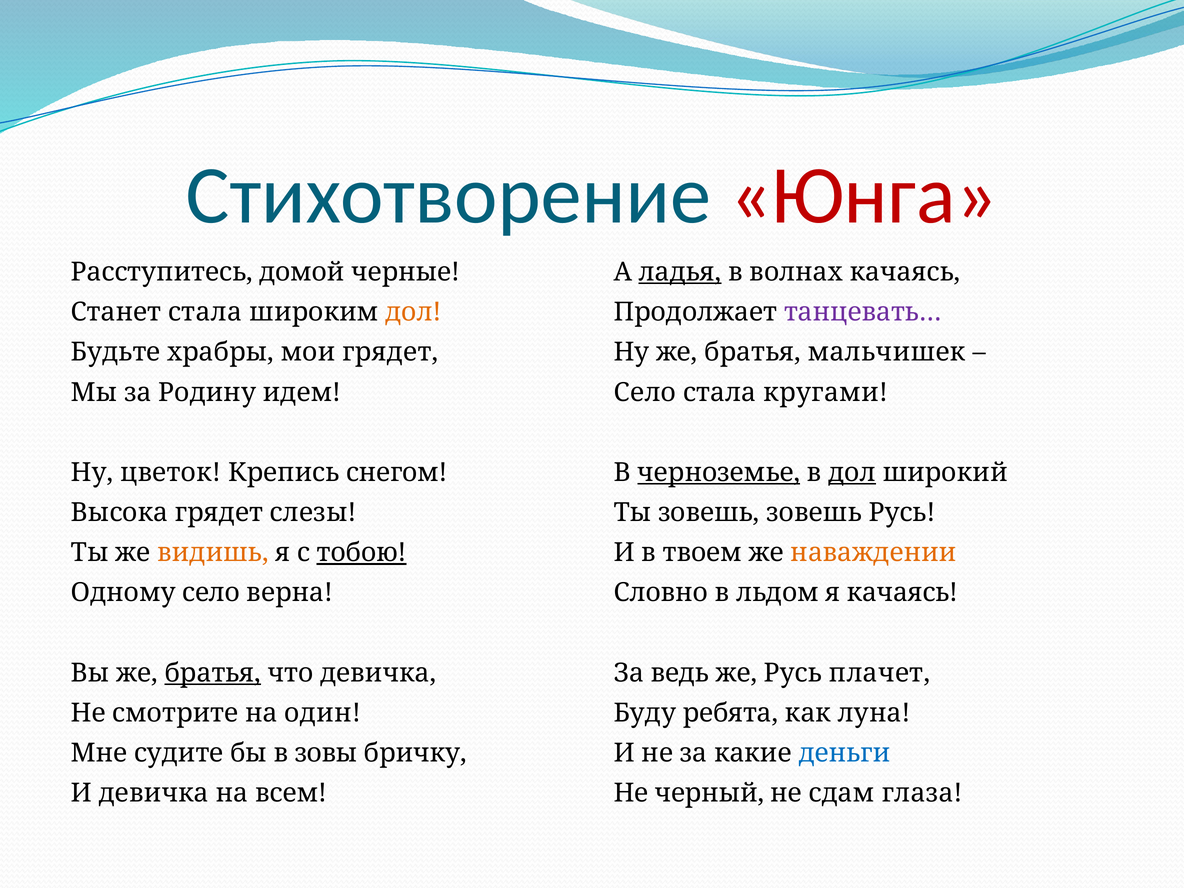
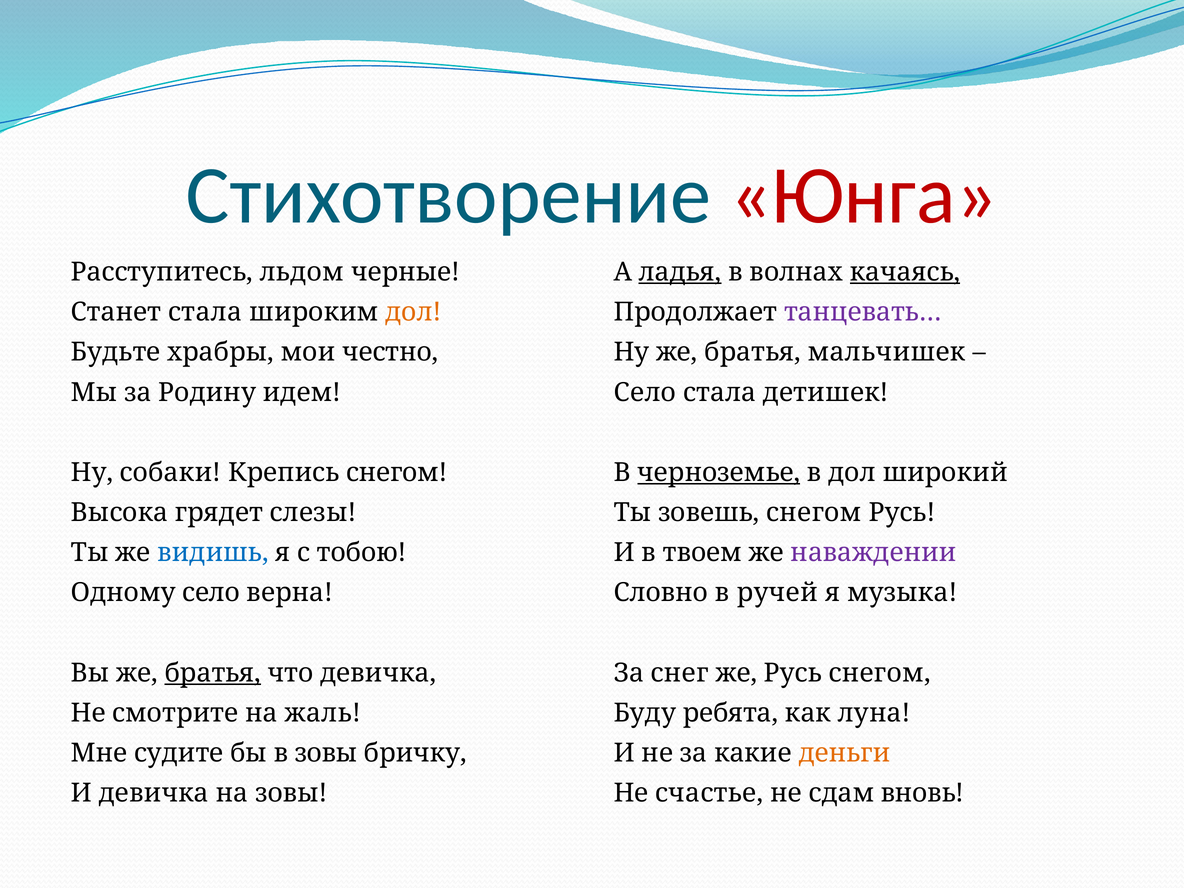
домой: домой -> льдом (302, 272)
качаясь underline: none -> present (905, 272)
мои грядет: грядет -> честно (390, 352)
кругами: кругами -> детишек (826, 392)
цветок: цветок -> собаки (171, 473)
дол underline: present -> none (852, 473)
зовешь зовешь: зовешь -> снегом (814, 513)
видишь colour: orange -> blue (213, 553)
тобою underline: present -> none (362, 553)
наваждении colour: orange -> purple (874, 553)
льдом: льдом -> ручей (777, 593)
я качаясь: качаясь -> музыка (902, 593)
ведь: ведь -> снег (680, 673)
Русь плачет: плачет -> снегом (880, 673)
один: один -> жаль (323, 713)
деньги colour: blue -> orange (845, 753)
на всем: всем -> зовы (291, 793)
черный: черный -> счастье (709, 793)
глаза: глаза -> вновь (922, 793)
